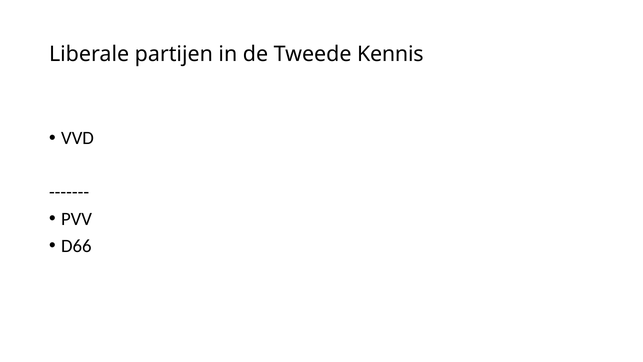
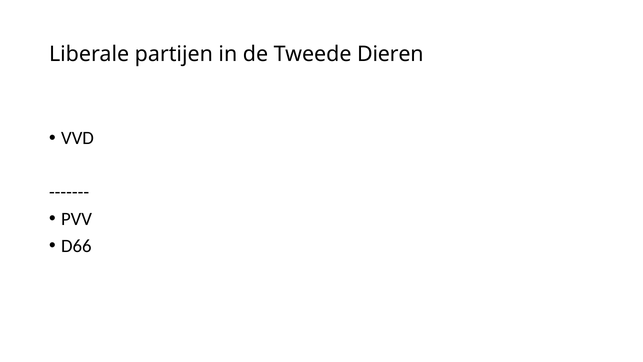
Kennis: Kennis -> Dieren (390, 54)
